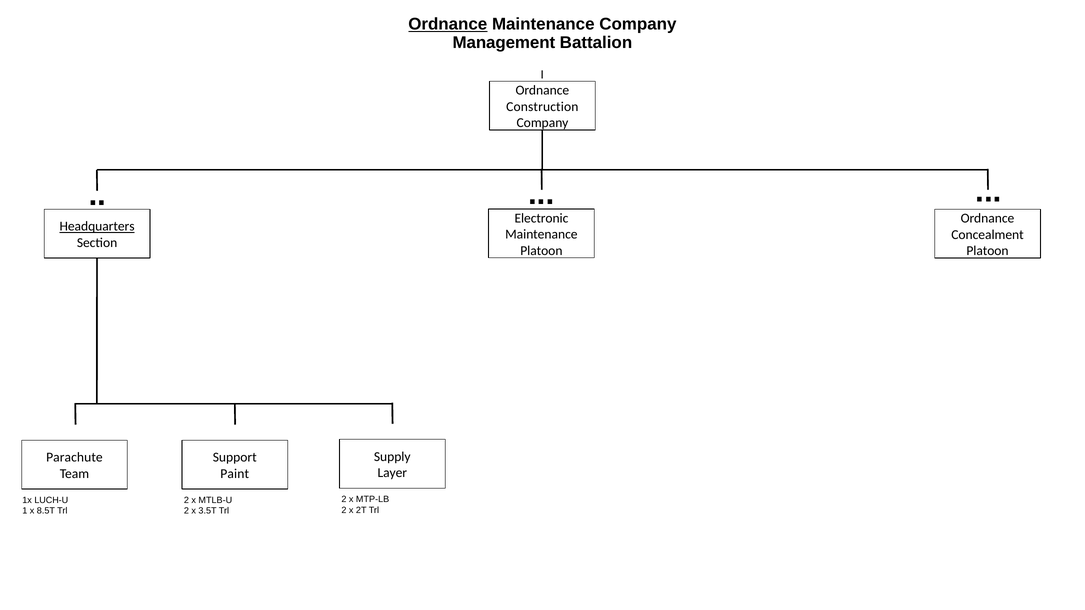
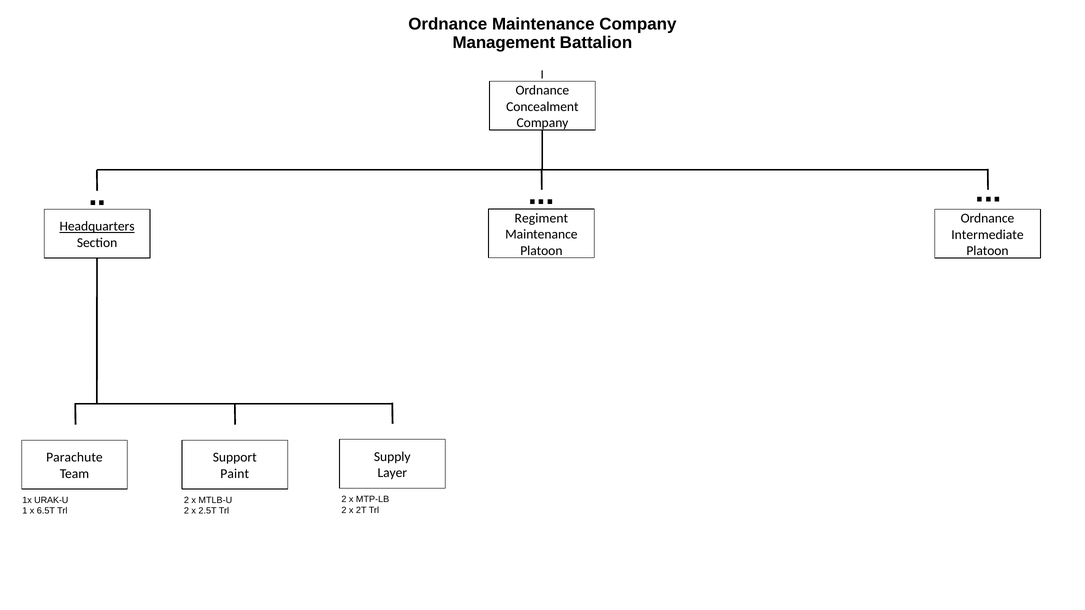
Ordnance underline: present -> none (448, 24)
Construction: Construction -> Concealment (542, 107)
Electronic: Electronic -> Regiment (541, 218)
Concealment: Concealment -> Intermediate (987, 235)
LUCH-U: LUCH-U -> URAK-U (51, 500)
8.5T: 8.5T -> 6.5T (46, 511)
3.5T: 3.5T -> 2.5T (208, 511)
